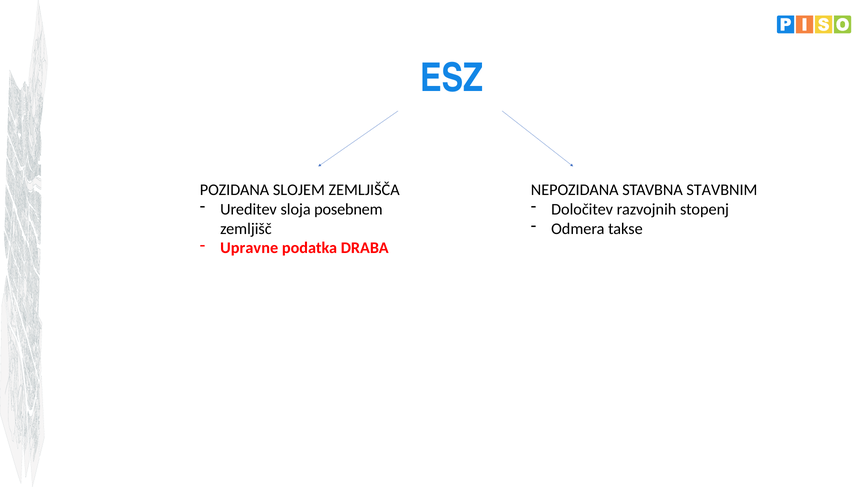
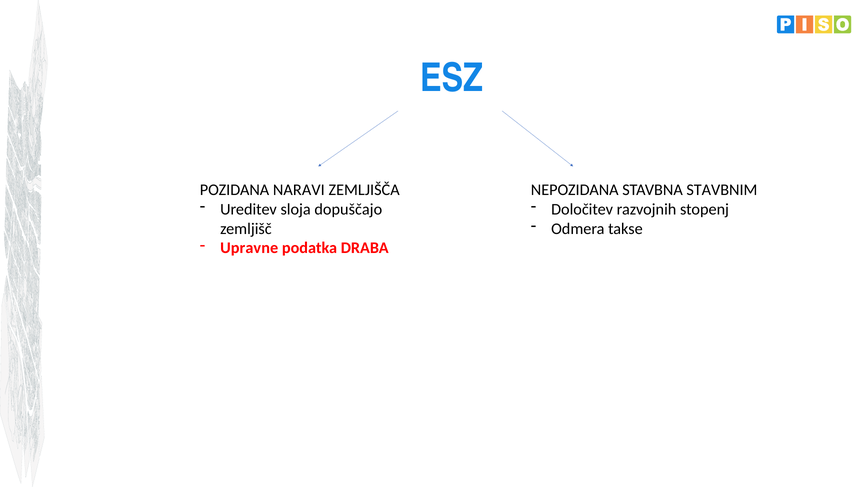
SLOJEM: SLOJEM -> NARAVI (299, 190)
posebnem: posebnem -> dopuščajo (348, 209)
